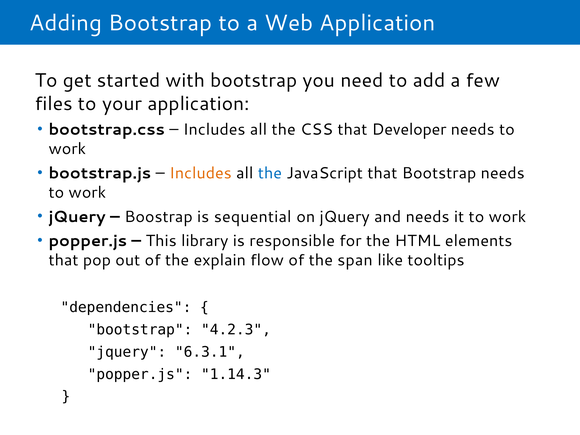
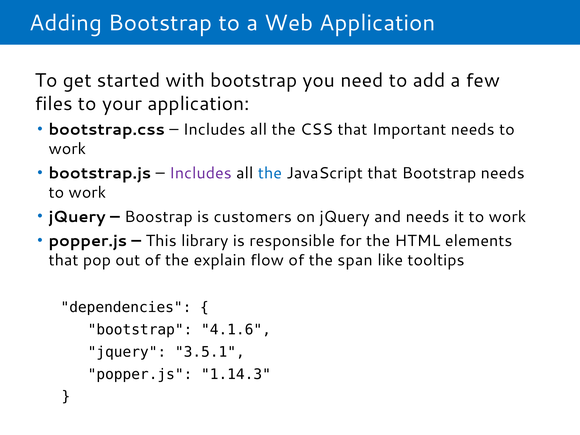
Developer: Developer -> Important (409, 130)
Includes colour: orange -> purple (200, 173)
sequential: sequential -> customers (253, 217)
4.2.3: 4.2.3 -> 4.1.6 (236, 330)
6.3.1: 6.3.1 -> 3.5.1 (210, 352)
